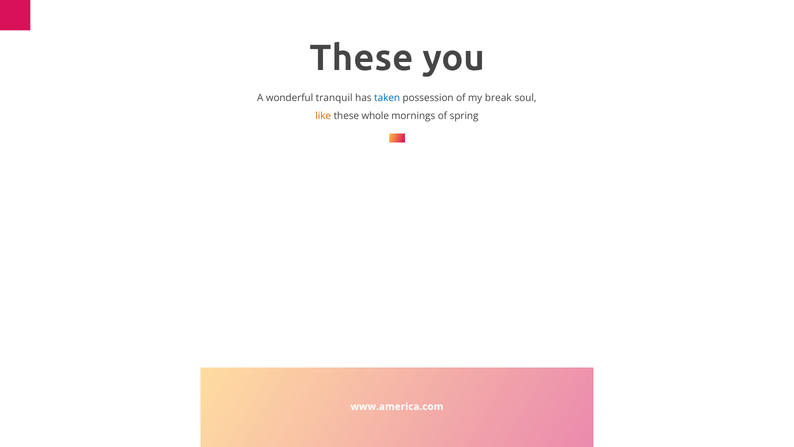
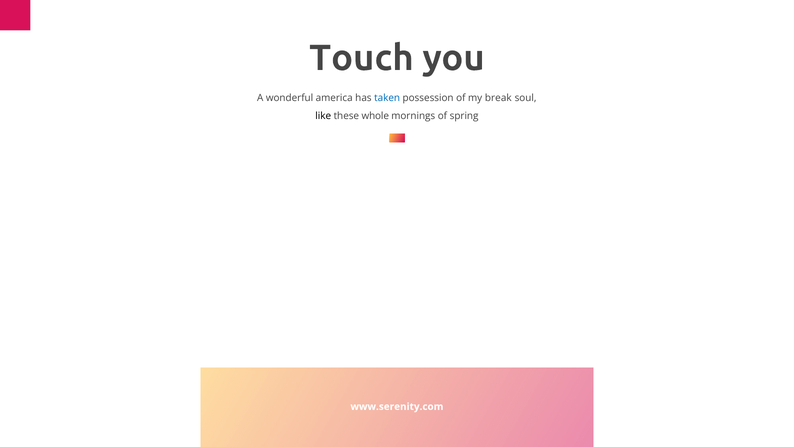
These: These -> Touch (361, 58)
tranquil: tranquil -> america (334, 98)
like colour: orange -> black (323, 116)
www.america.com: www.america.com -> www.serenity.com (397, 406)
